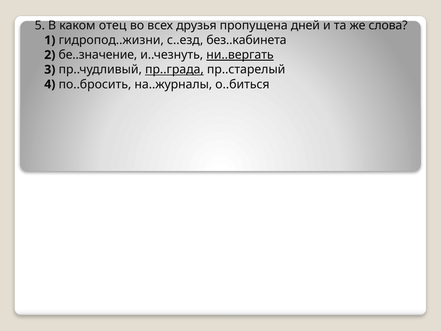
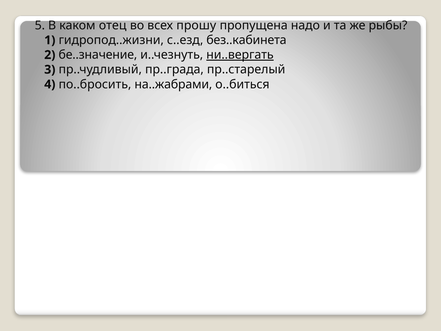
друзья: друзья -> прошу (196, 25)
дней: дней -> надо (305, 25)
слова: слова -> рыбы (388, 25)
пр..града underline: present -> none (174, 70)
на..журналы: на..журналы -> на..жабрами (173, 84)
